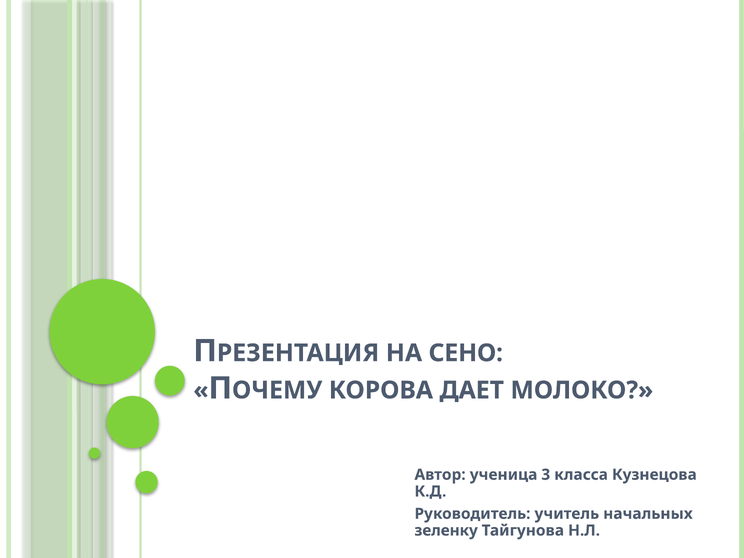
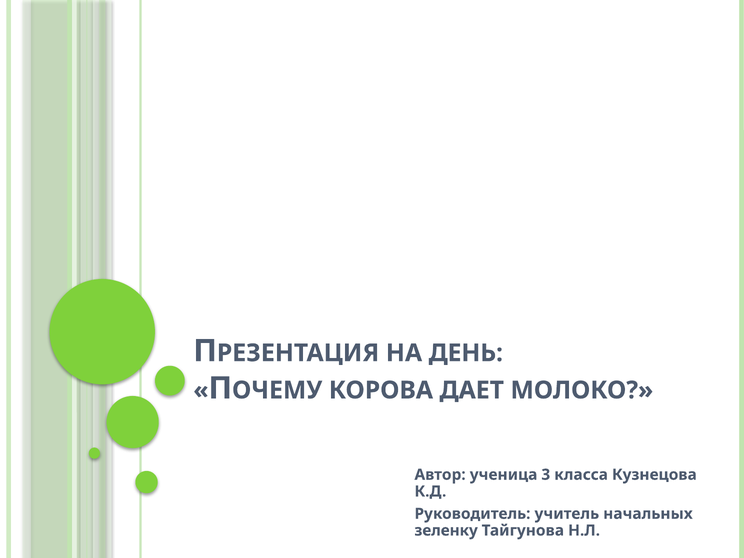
СЕНО: СЕНО -> ДЕНЬ (466, 353)
